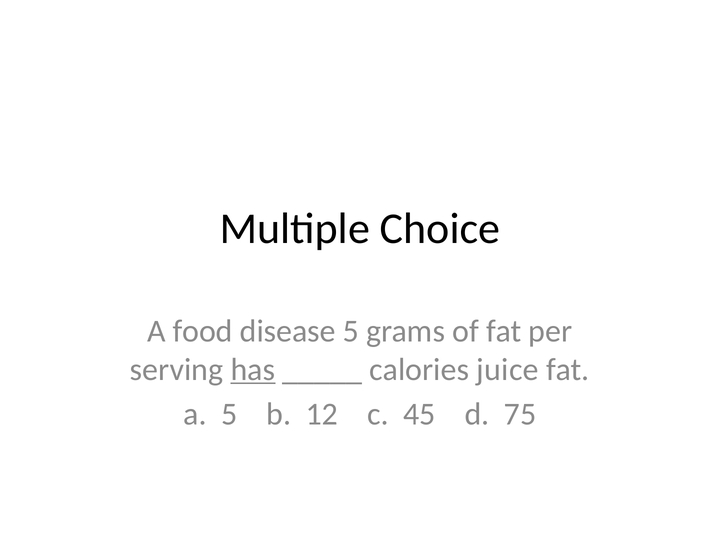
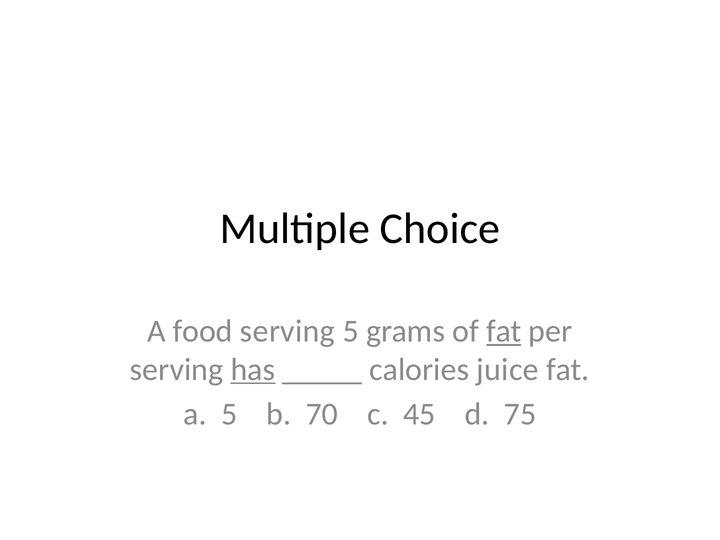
food disease: disease -> serving (287, 331)
fat underline: none -> present (504, 331)
12: 12 -> 70 (322, 414)
